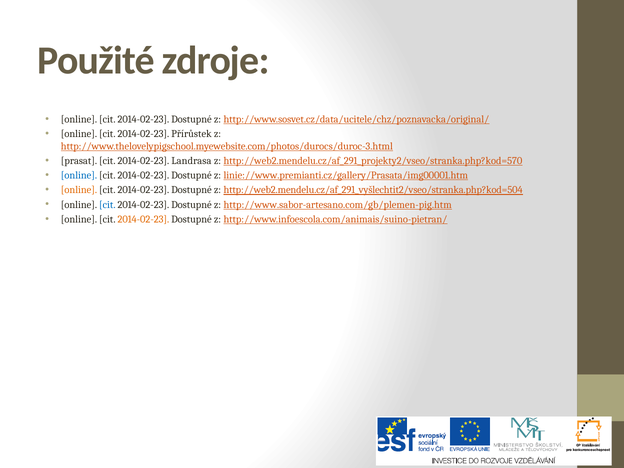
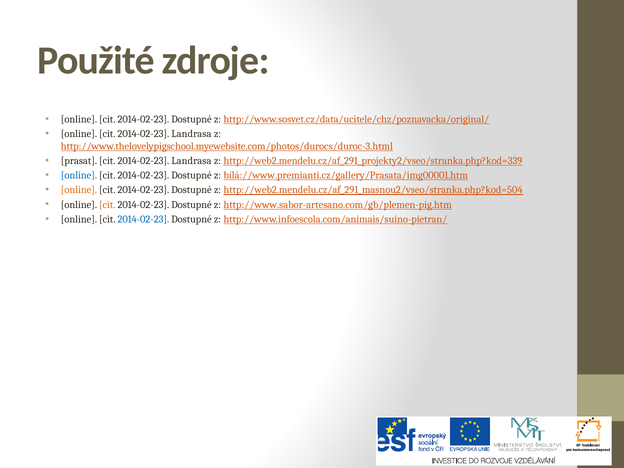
online cit 2014-02-23 Přírůstek: Přírůstek -> Landrasa (191, 134)
http://web2.mendelu.cz/af_291_projekty2/vseo/stranka.php?kod=570: http://web2.mendelu.cz/af_291_projekty2/vseo/stranka.php?kod=570 -> http://web2.mendelu.cz/af_291_projekty2/vseo/stranka.php?kod=339 (373, 161)
linie://www.premianti.cz/gallery/Prasata/img00001.htm: linie://www.premianti.cz/gallery/Prasata/img00001.htm -> bílá://www.premianti.cz/gallery/Prasata/img00001.htm (346, 175)
http://web2.mendelu.cz/af_291_vyšlechtit2/vseo/stranka.php?kod=504: http://web2.mendelu.cz/af_291_vyšlechtit2/vseo/stranka.php?kod=504 -> http://web2.mendelu.cz/af_291_masnou2/vseo/stranka.php?kod=504 (373, 190)
cit colour: blue -> orange (107, 205)
2014-02-23 colour: orange -> blue (143, 219)
